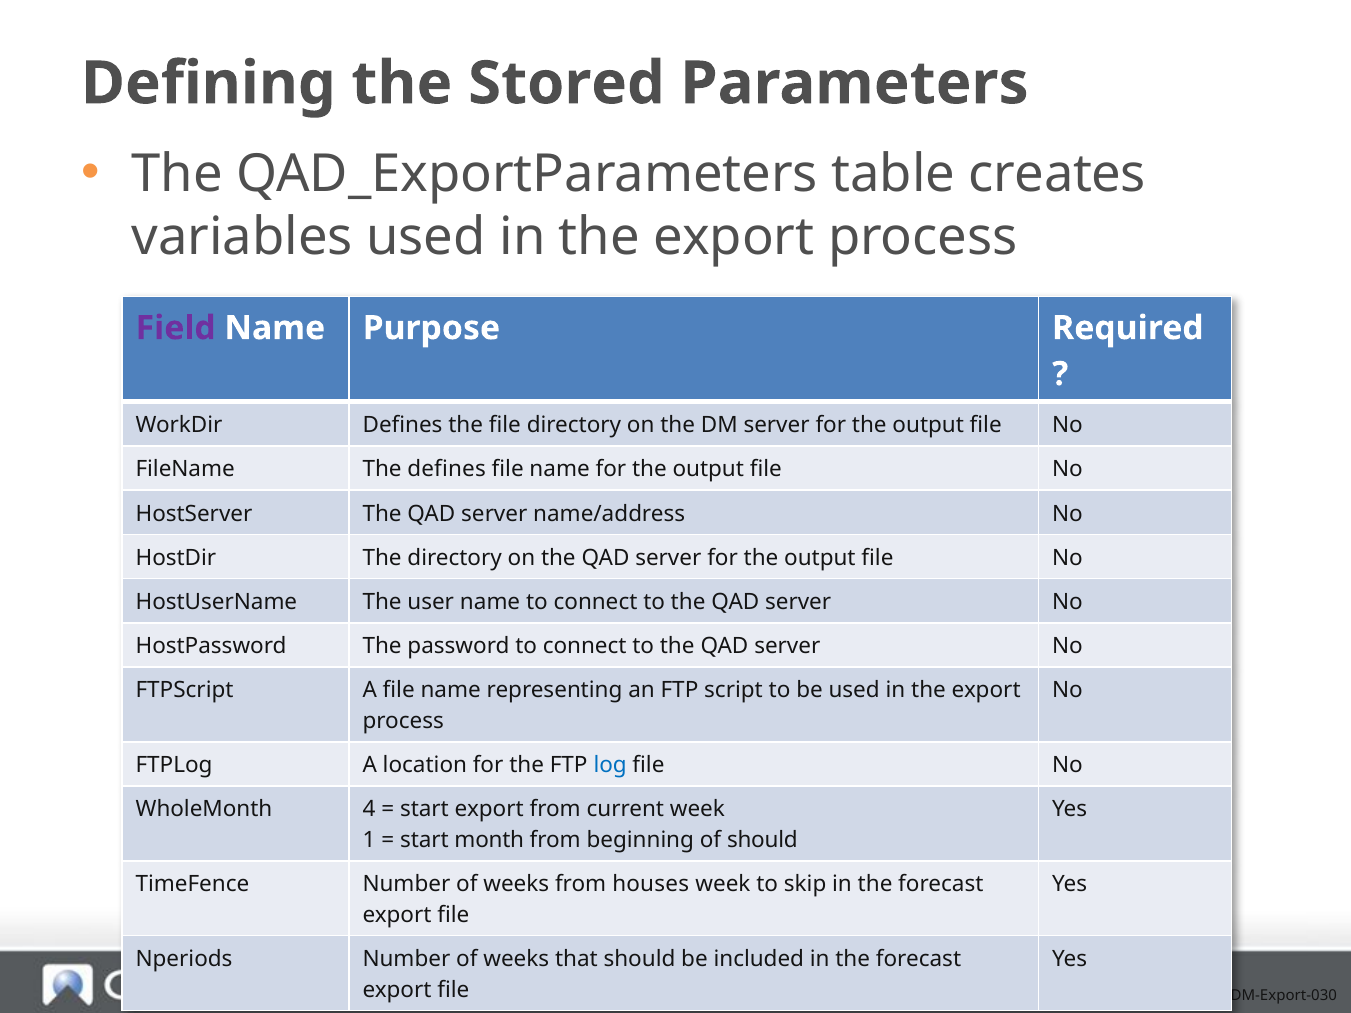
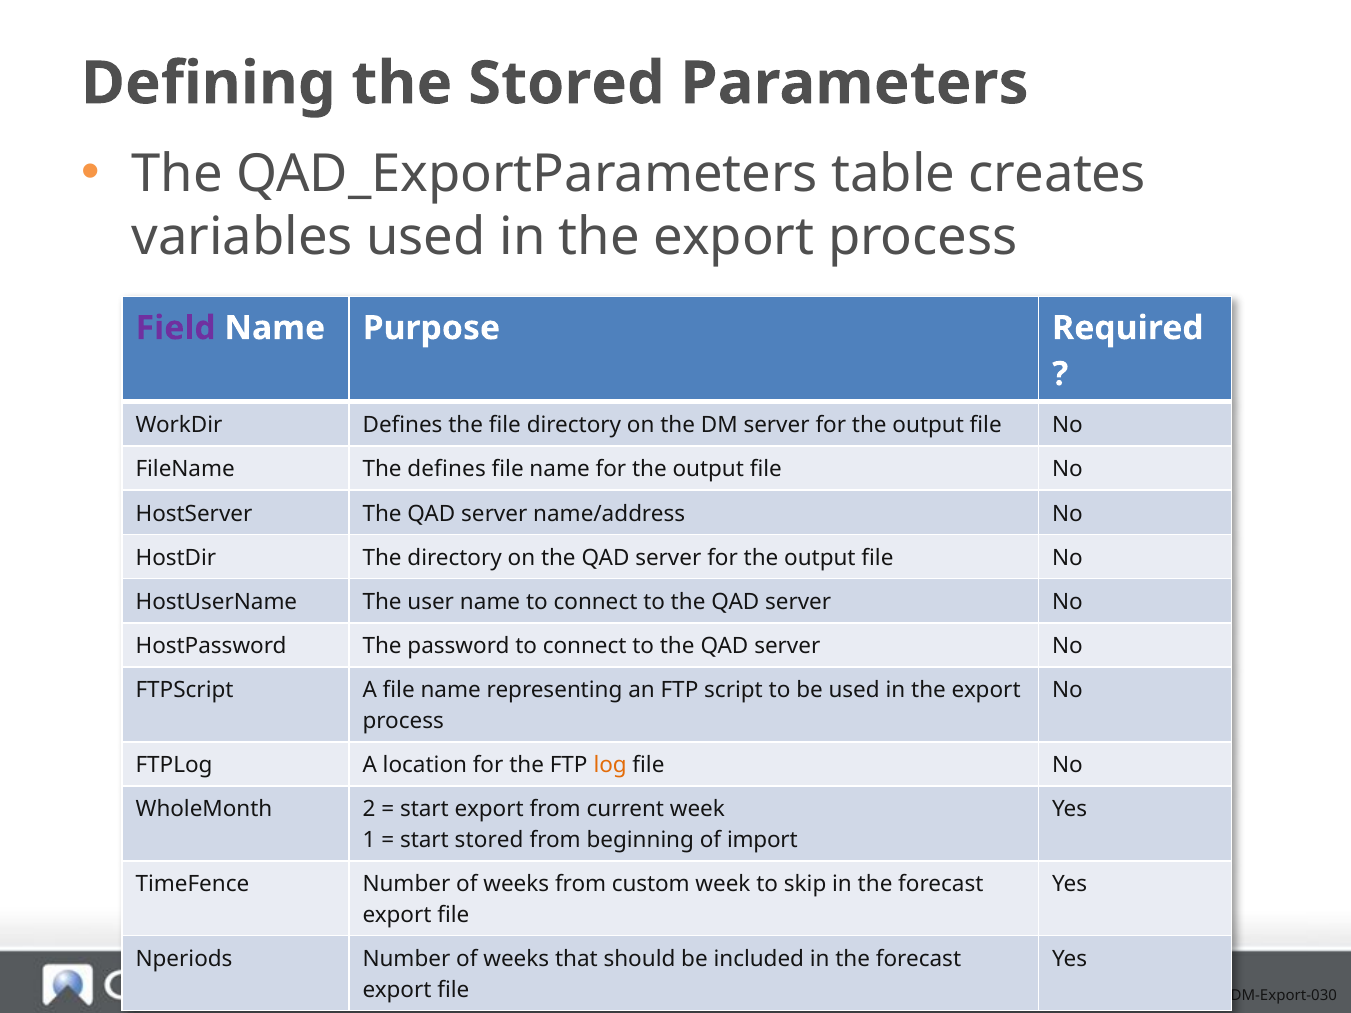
log colour: blue -> orange (610, 765)
4: 4 -> 2 (369, 810)
start month: month -> stored (489, 840)
of should: should -> import (762, 840)
houses: houses -> custom (651, 885)
